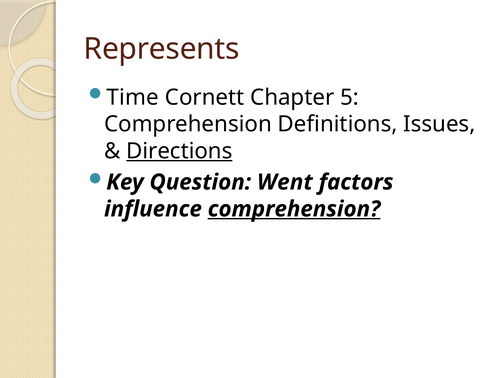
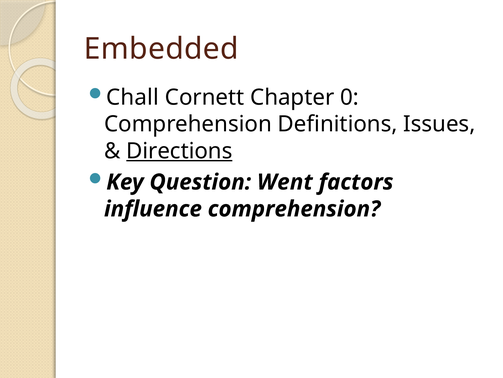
Represents: Represents -> Embedded (161, 49)
Time: Time -> Chall (133, 97)
5: 5 -> 0 (350, 97)
comprehension underline: present -> none (294, 209)
